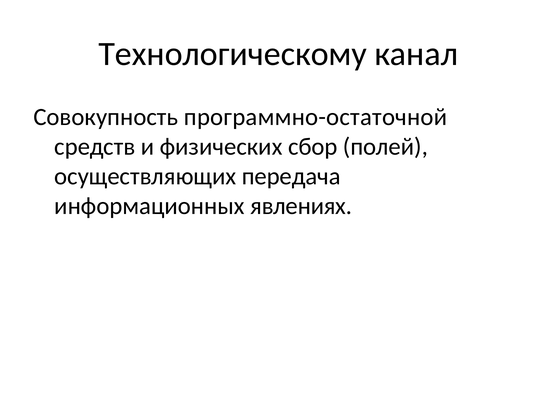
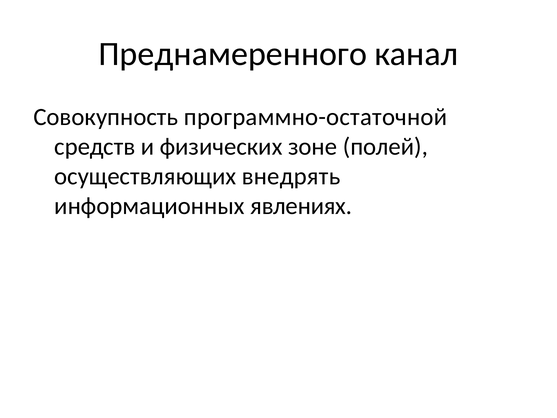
Технологическому: Технологическому -> Преднамеренного (233, 54)
сбор: сбор -> зоне (313, 147)
передача: передача -> внедрять (291, 176)
